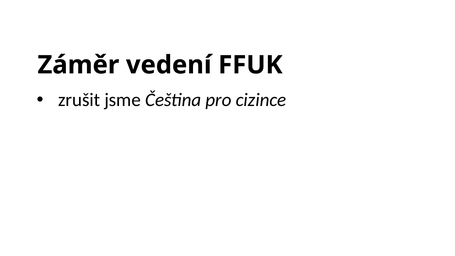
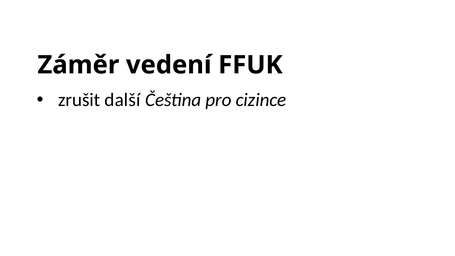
jsme: jsme -> další (123, 100)
